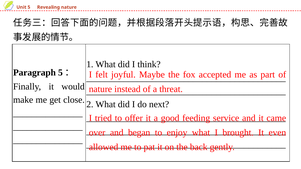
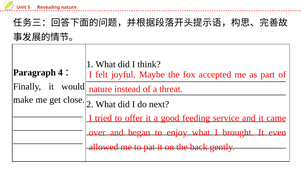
Paragraph 5: 5 -> 4 (60, 73)
